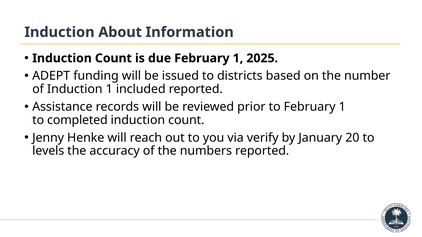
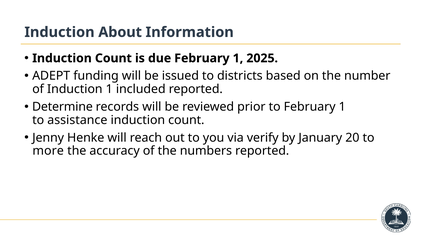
Assistance: Assistance -> Determine (62, 107)
completed: completed -> assistance (77, 120)
levels: levels -> more (48, 151)
